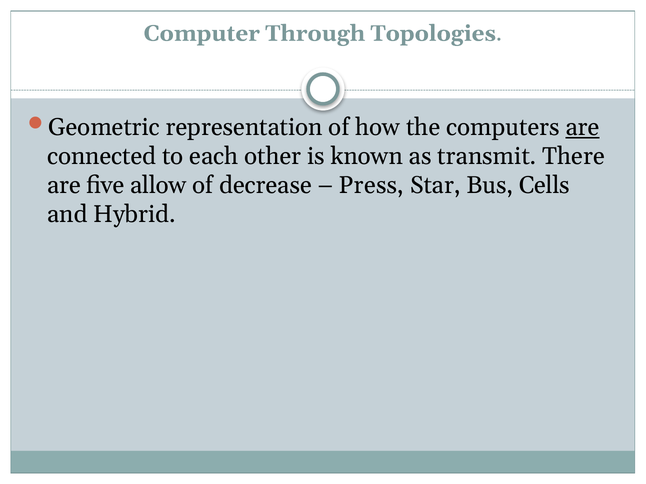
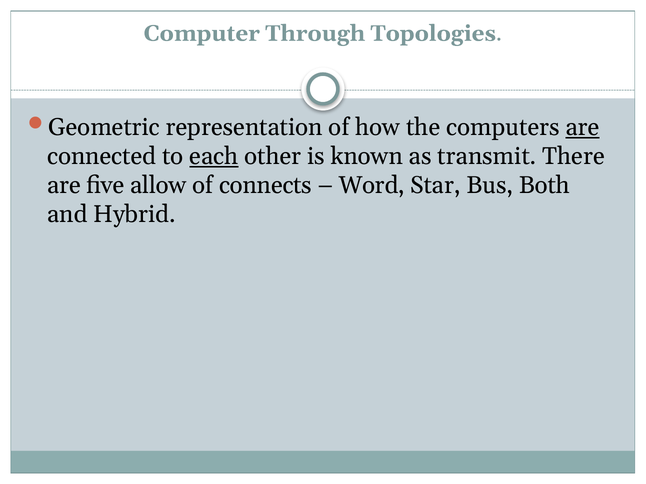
each underline: none -> present (214, 156)
decrease: decrease -> connects (266, 185)
Press: Press -> Word (372, 185)
Cells: Cells -> Both (544, 185)
